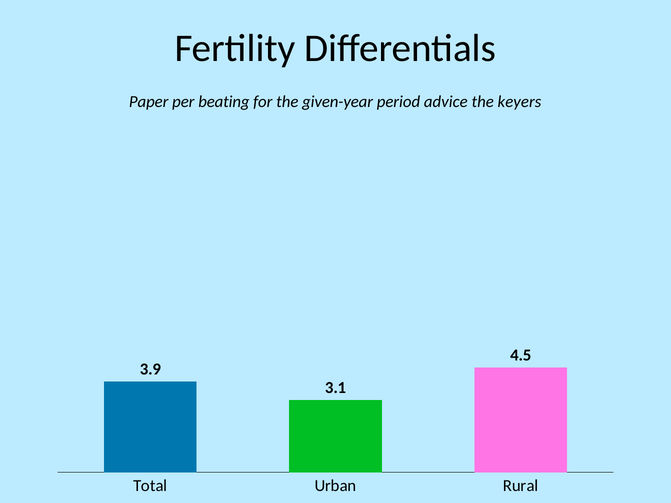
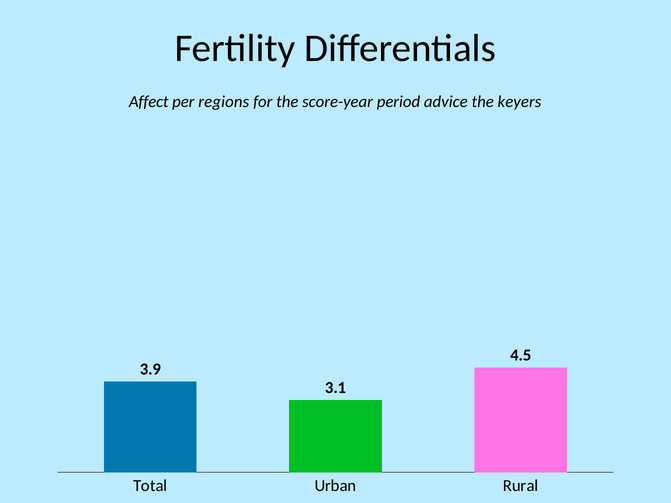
Paper: Paper -> Affect (149, 102)
beating: beating -> regions (224, 102)
given-year: given-year -> score-year (338, 102)
